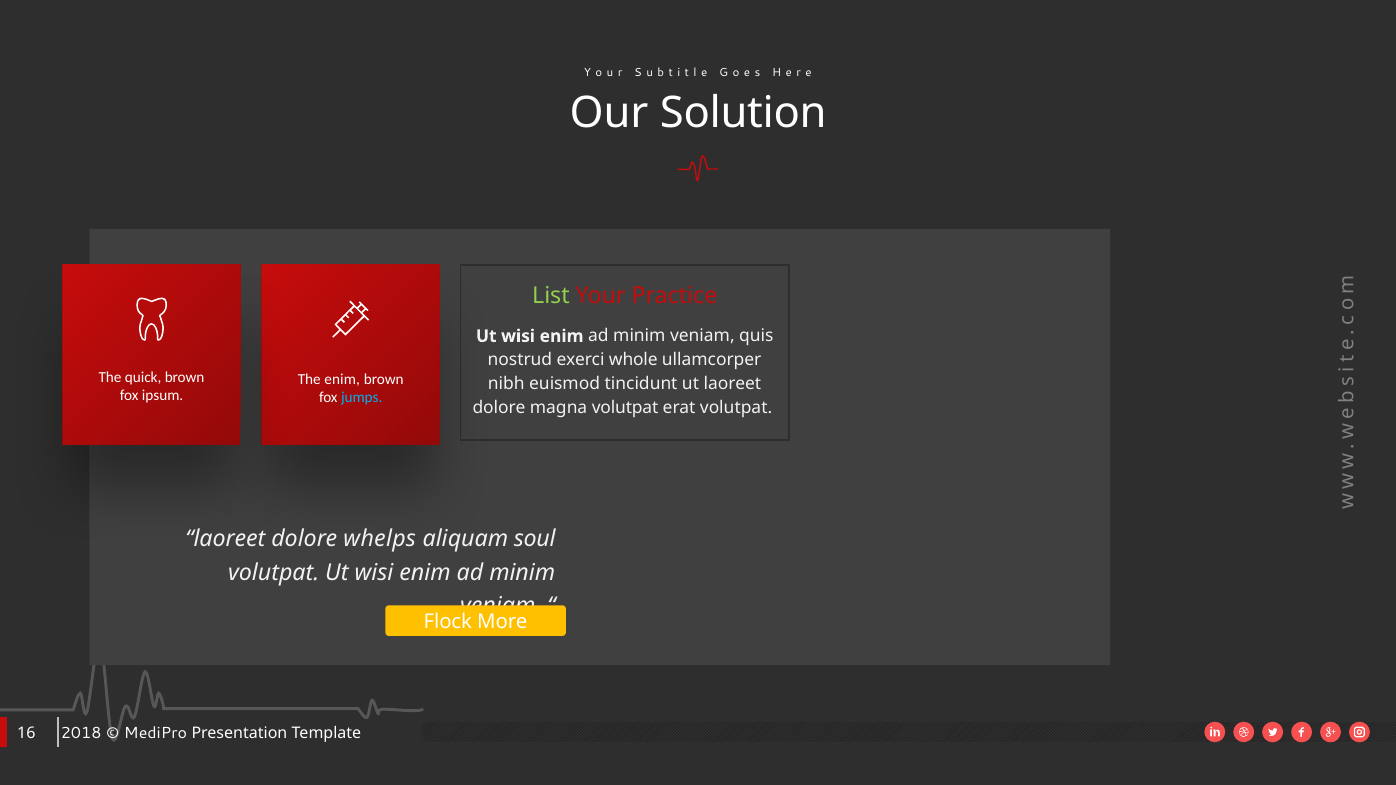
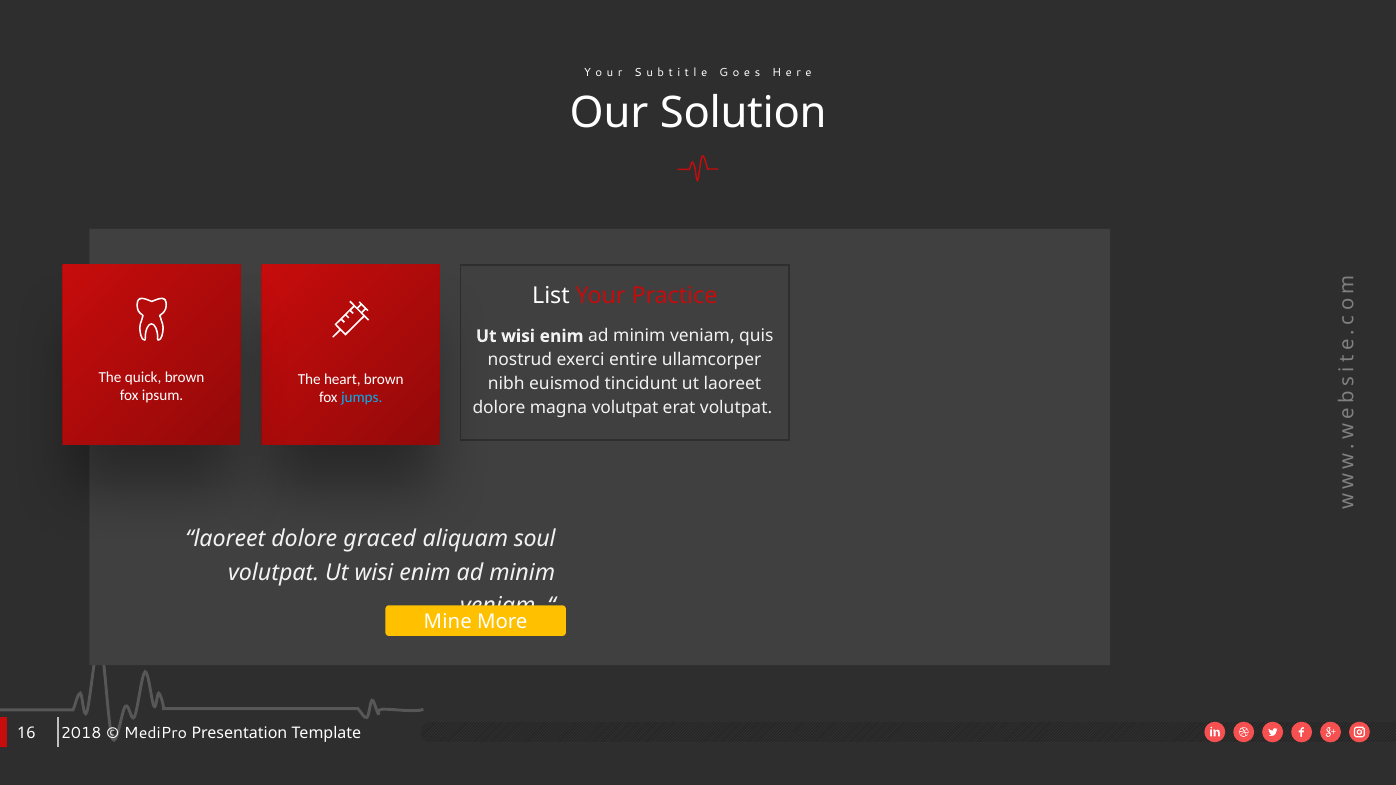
List colour: light green -> white (551, 296)
whole: whole -> entire (633, 360)
enim: enim -> heart (342, 380)
whelps: whelps -> graced (380, 539)
Flock: Flock -> Mine (448, 622)
